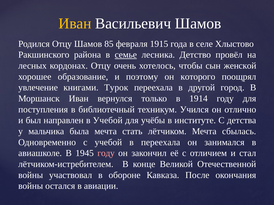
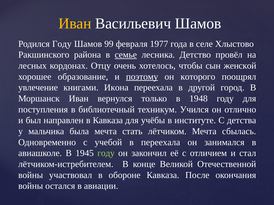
Родился Отцу: Отцу -> Году (62, 44)
85: 85 -> 99 (109, 44)
1915: 1915 -> 1977 (159, 44)
поэтому underline: none -> present (142, 77)
Турок: Турок -> Икона (116, 88)
1914: 1914 -> 1948 (199, 99)
в Учебой: Учебой -> Кавказа (108, 121)
году colour: pink -> light green (106, 154)
